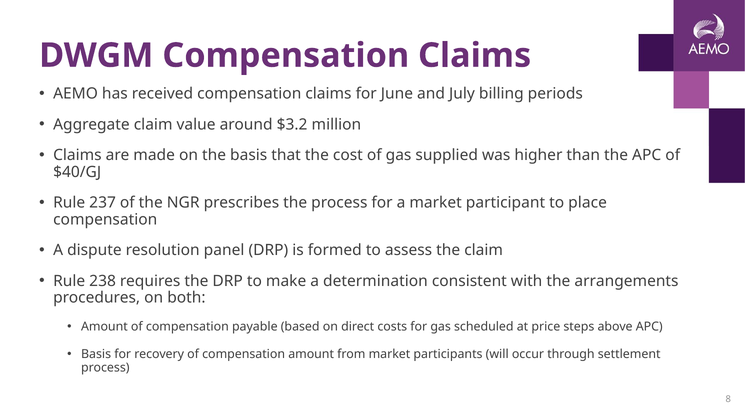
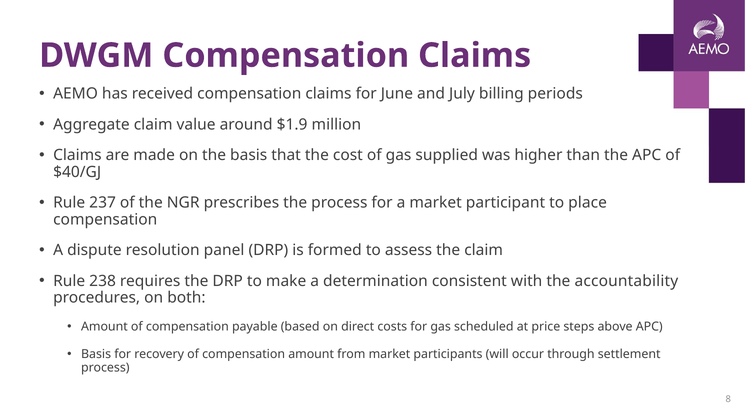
$3.2: $3.2 -> $1.9 (292, 124)
arrangements: arrangements -> accountability (626, 281)
